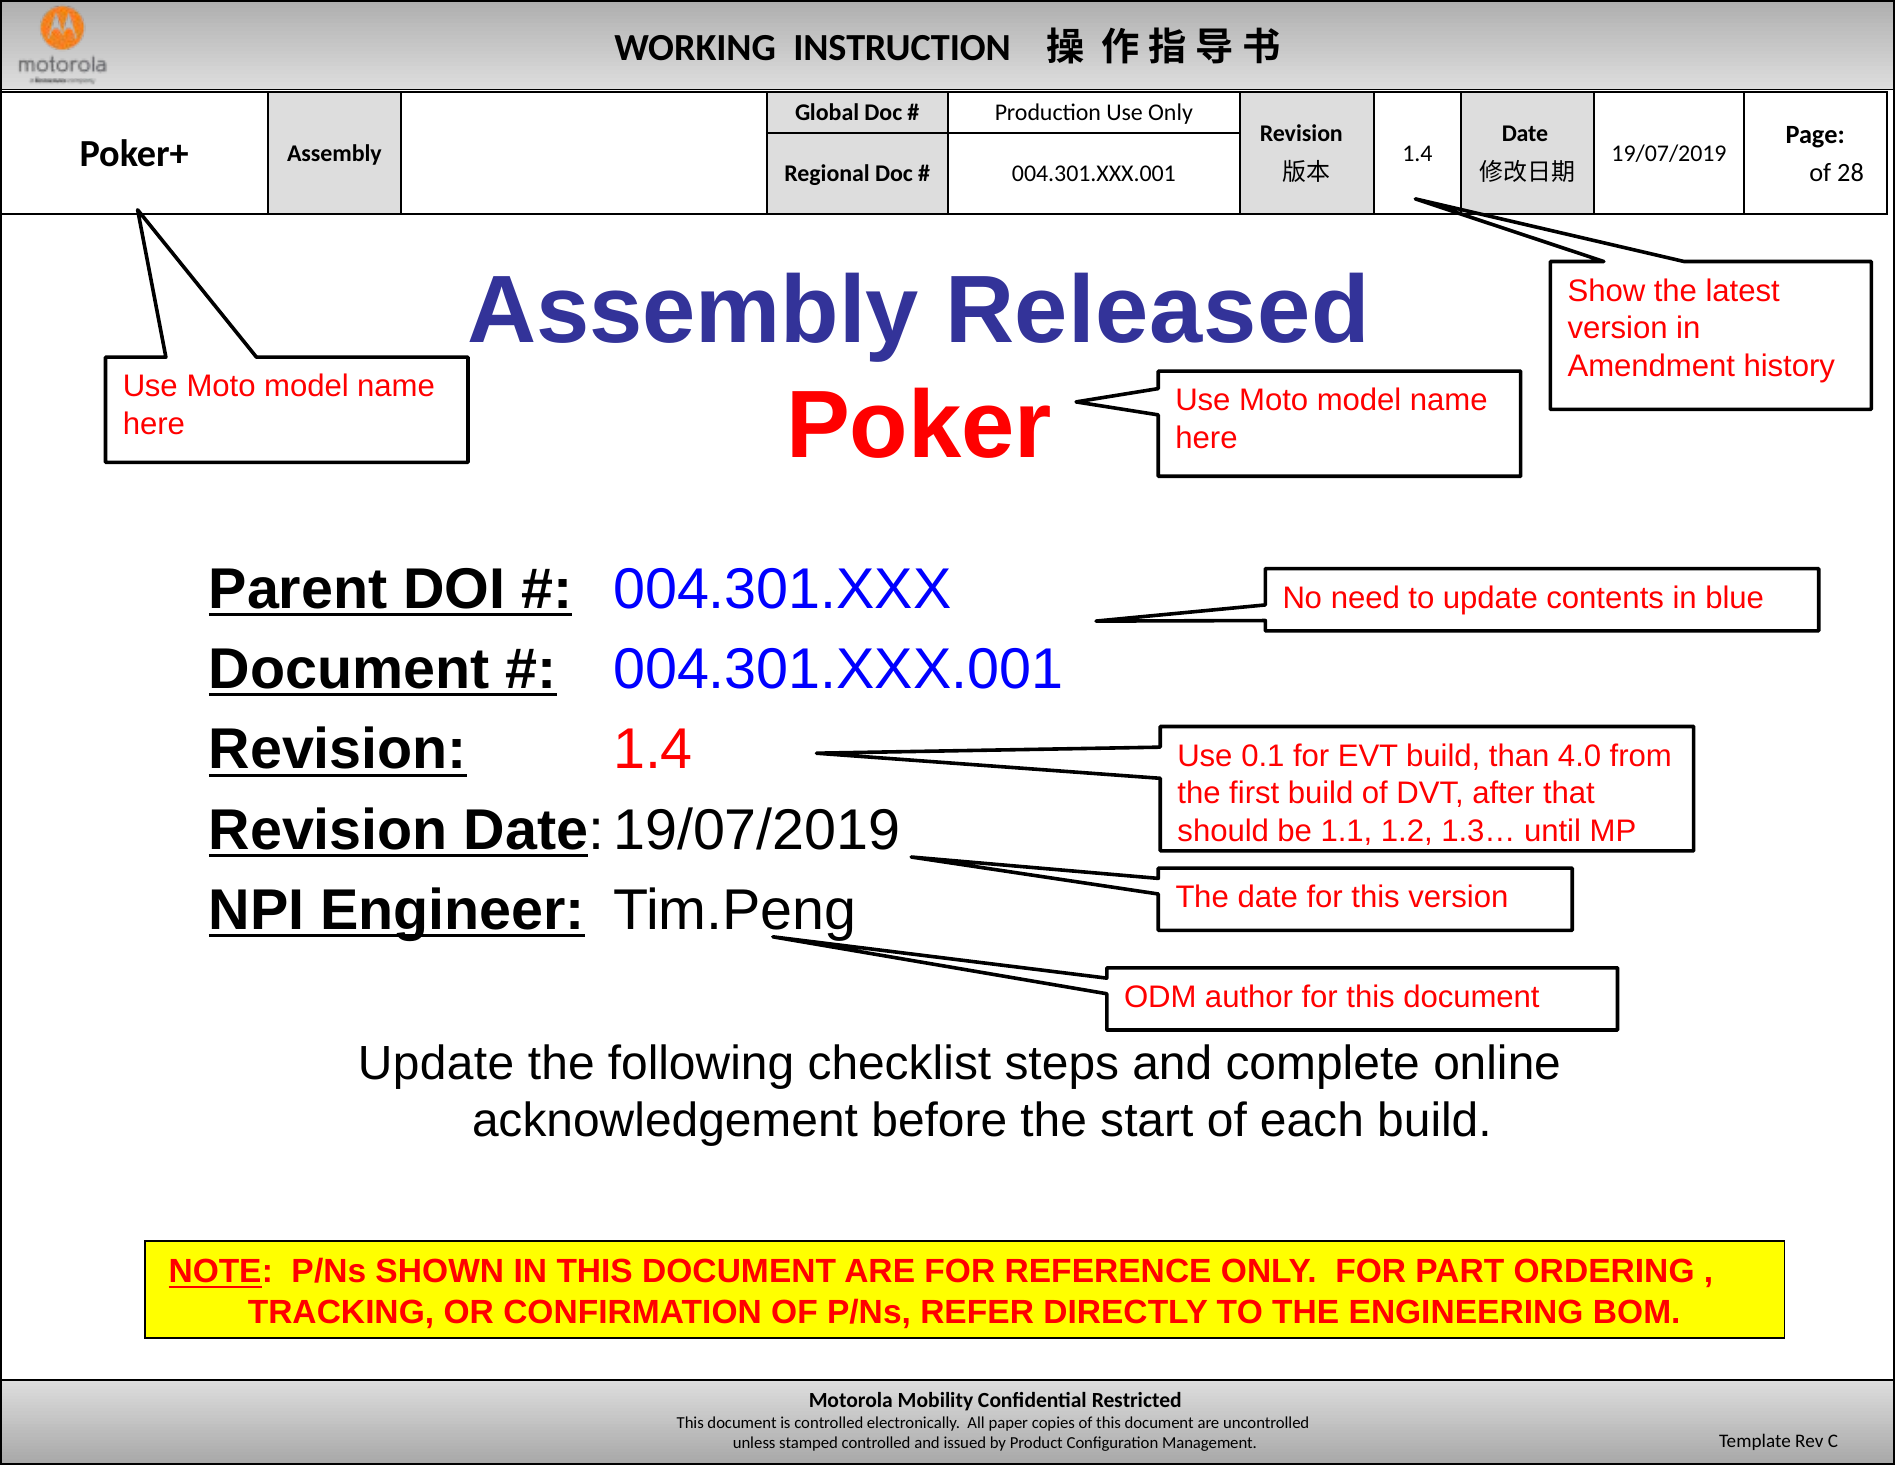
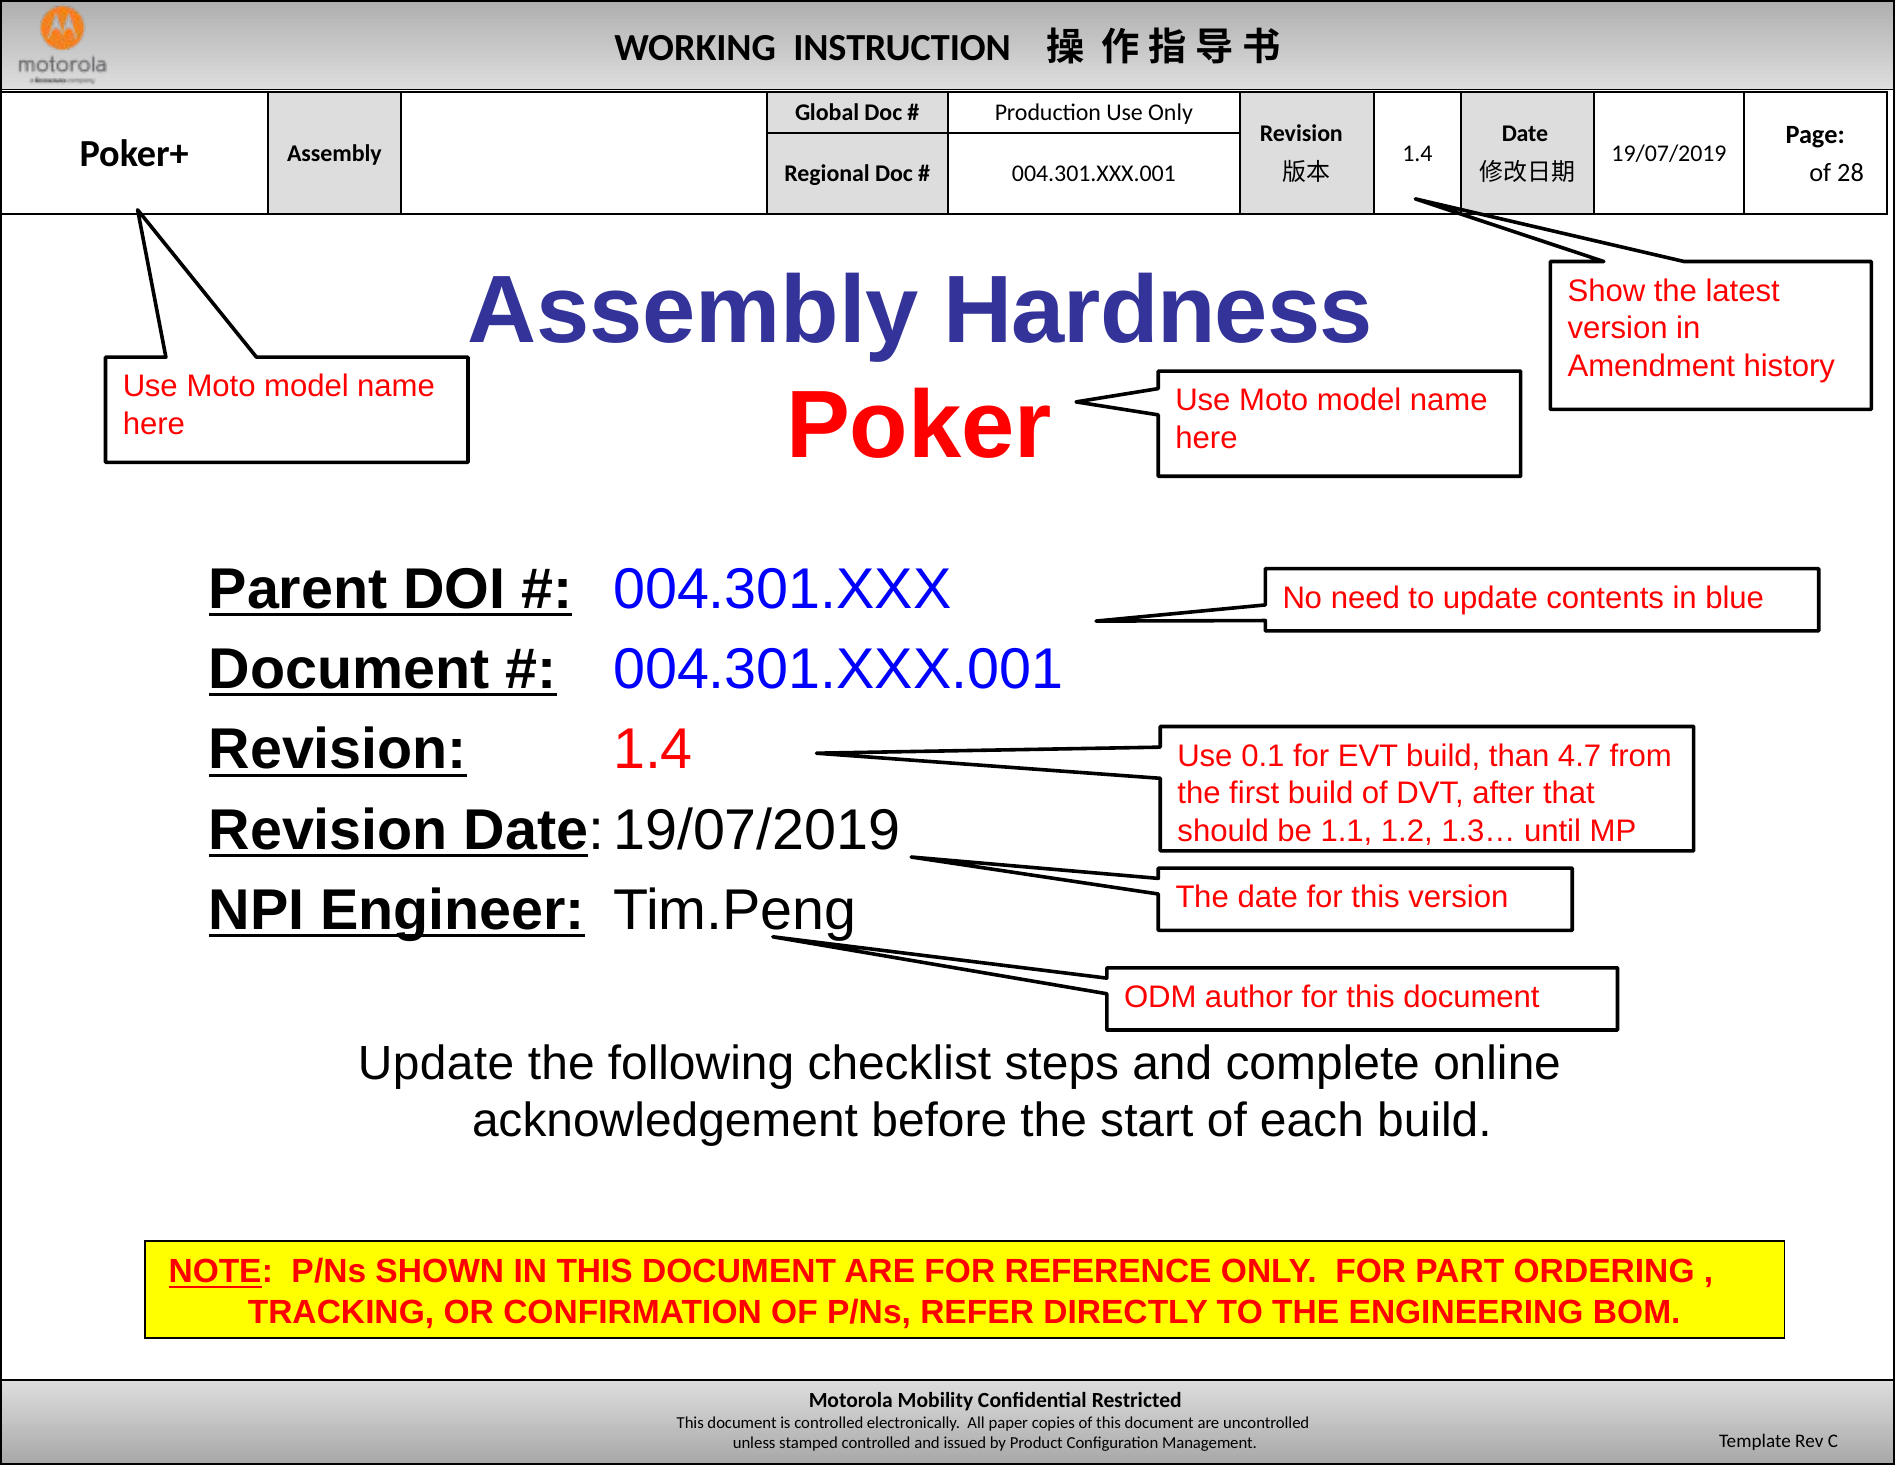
Released: Released -> Hardness (1158, 311)
4.0: 4.0 -> 4.7 (1580, 756)
